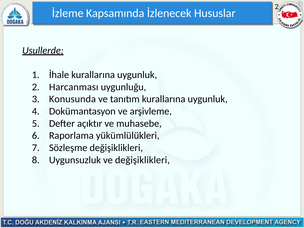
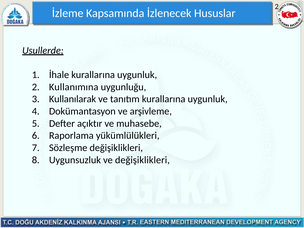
Harcanması: Harcanması -> Kullanımına (74, 87)
Konusunda: Konusunda -> Kullanılarak (73, 99)
